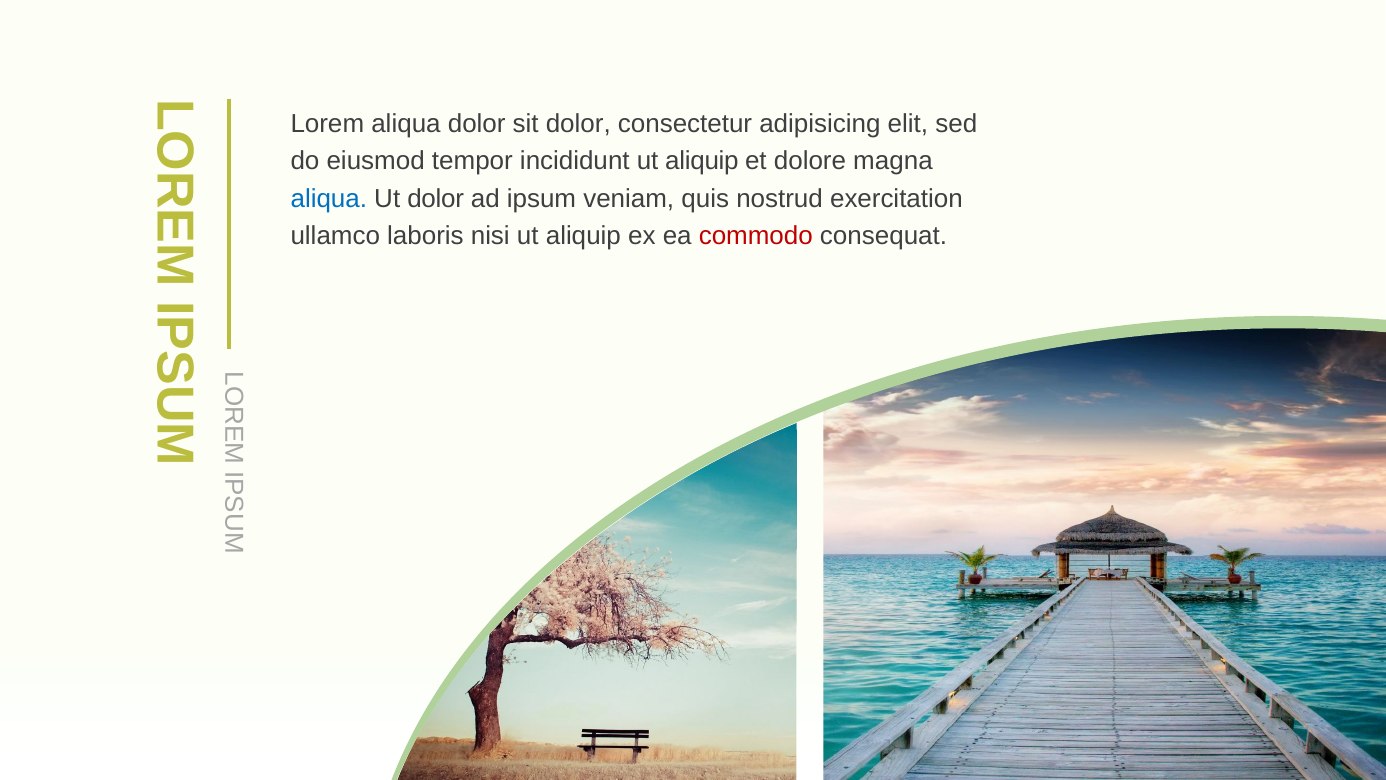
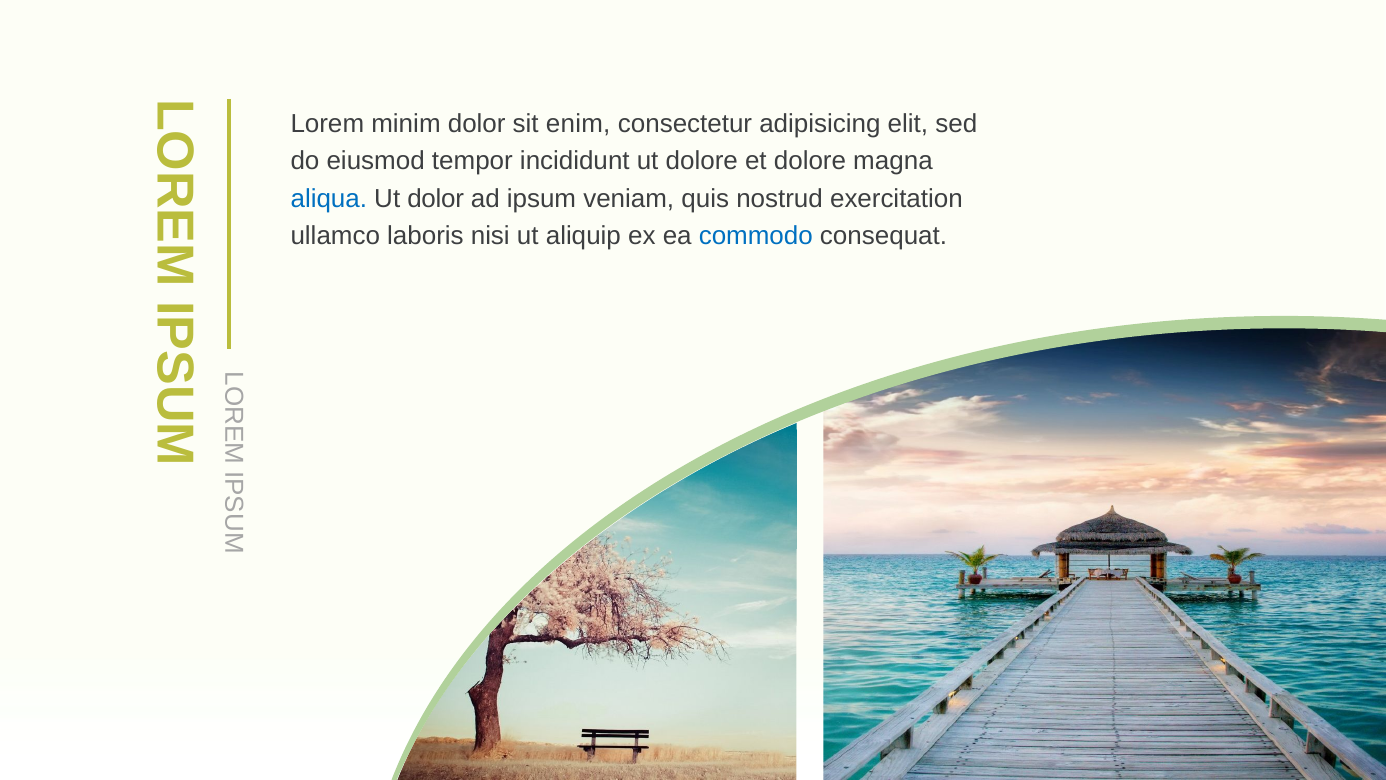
Lorem aliqua: aliqua -> minim (406, 124)
sit dolor: dolor -> enim (578, 124)
incididunt ut aliquip: aliquip -> dolore (702, 161)
commodo colour: red -> blue (756, 236)
